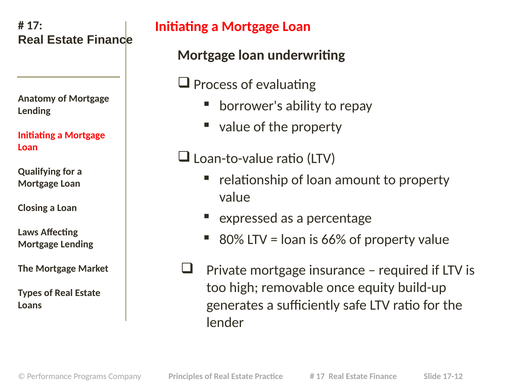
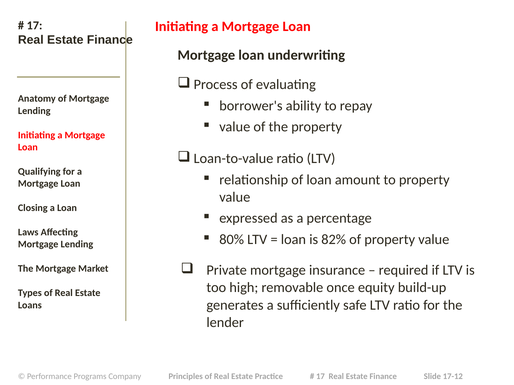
66%: 66% -> 82% (334, 240)
